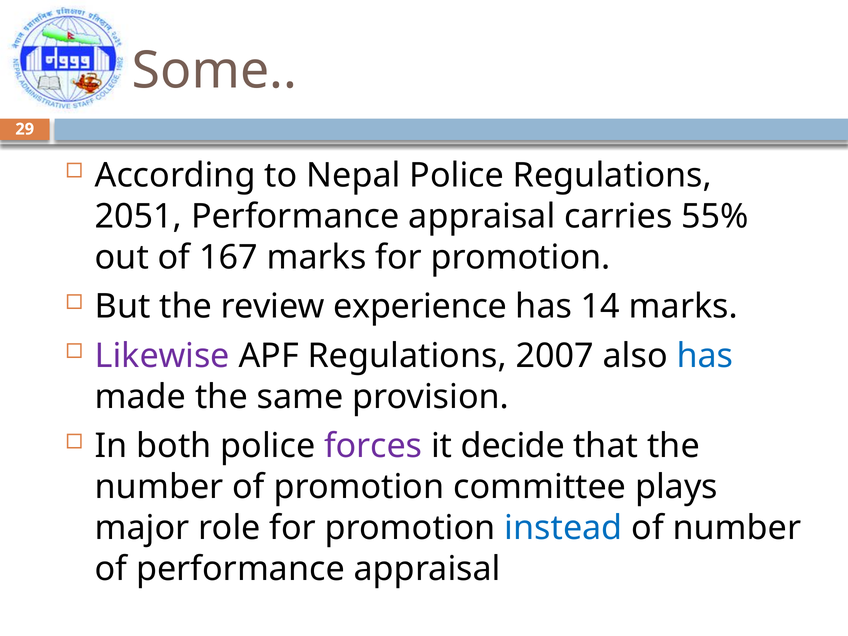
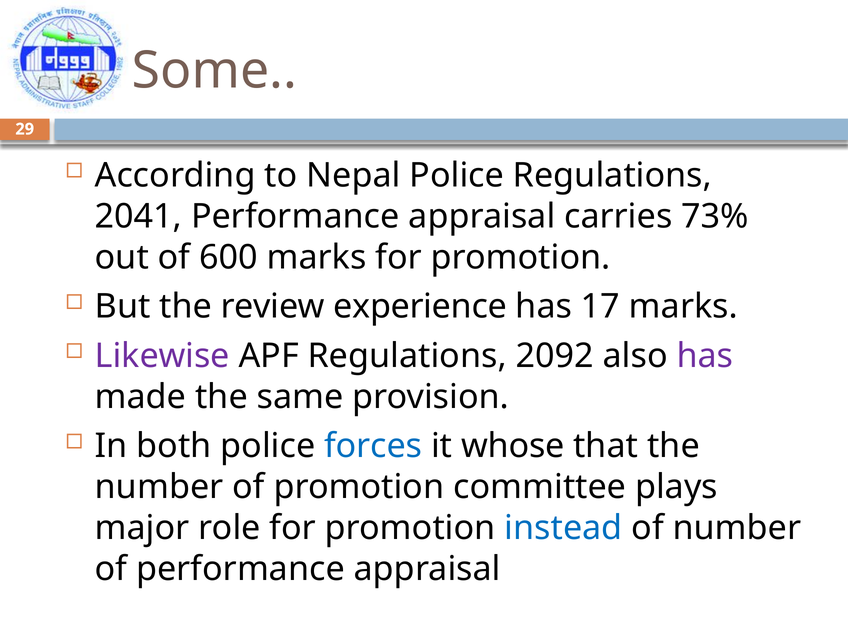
2051: 2051 -> 2041 (138, 216)
55%: 55% -> 73% (715, 216)
167: 167 -> 600 (228, 257)
14: 14 -> 17 (600, 307)
2007: 2007 -> 2092 (555, 356)
has colour: blue -> purple (705, 356)
forces colour: purple -> blue (373, 446)
decide: decide -> whose (513, 446)
